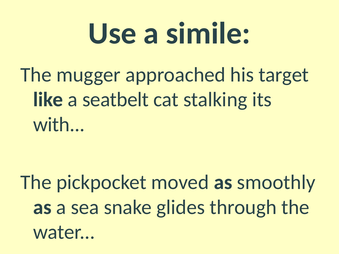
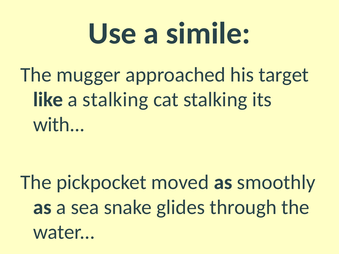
a seatbelt: seatbelt -> stalking (115, 100)
